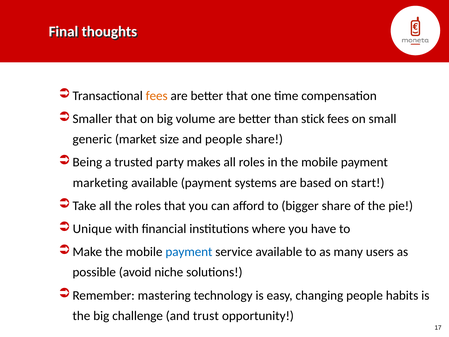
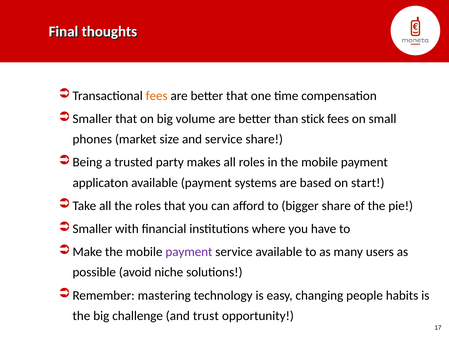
generic: generic -> phones (92, 139)
and people: people -> service (224, 139)
marketing: marketing -> applicaton (100, 183)
Unique: Unique -> Smaller (92, 229)
payment colour: blue -> purple (189, 252)
